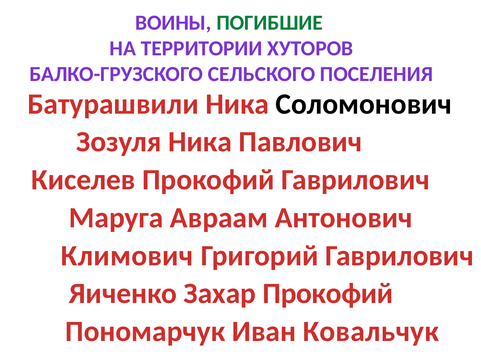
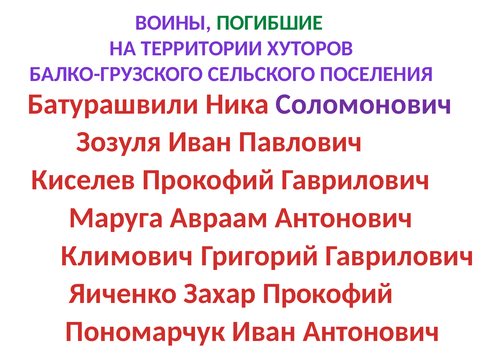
Соломонович colour: black -> purple (364, 104)
Зозуля Ника: Ника -> Иван (200, 142)
Иван Ковальчук: Ковальчук -> Антонович (371, 331)
